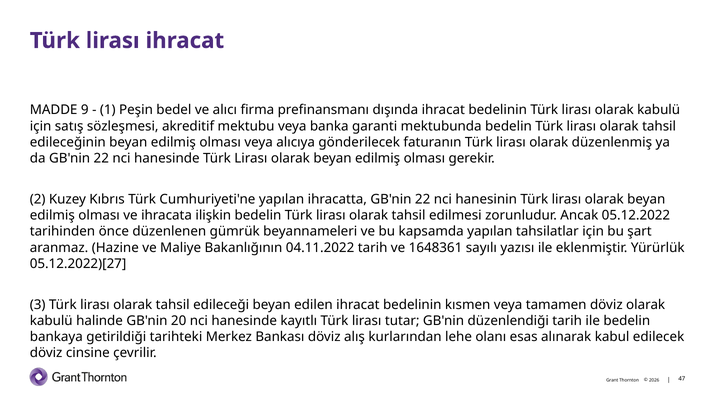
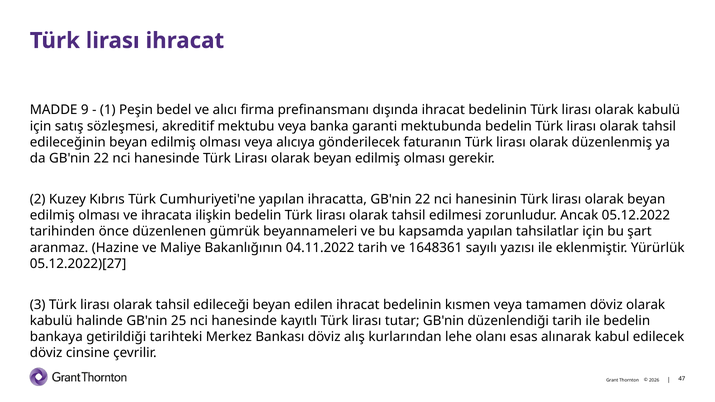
20: 20 -> 25 (179, 321)
